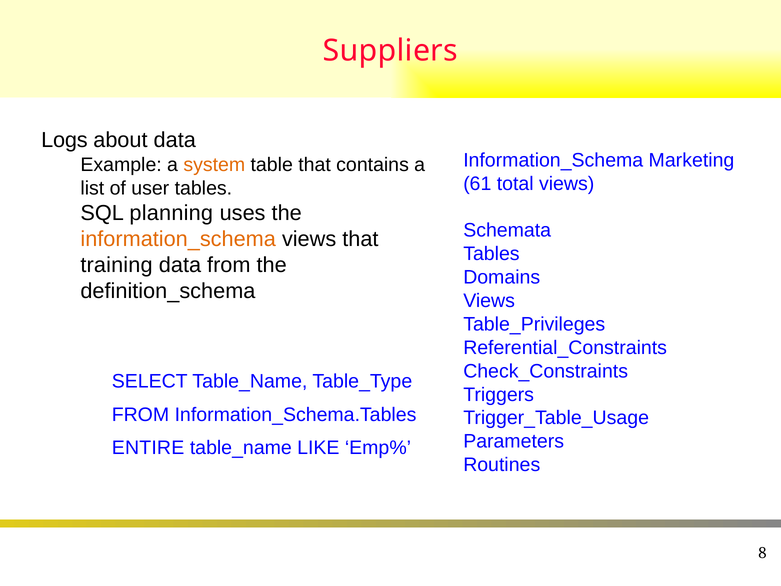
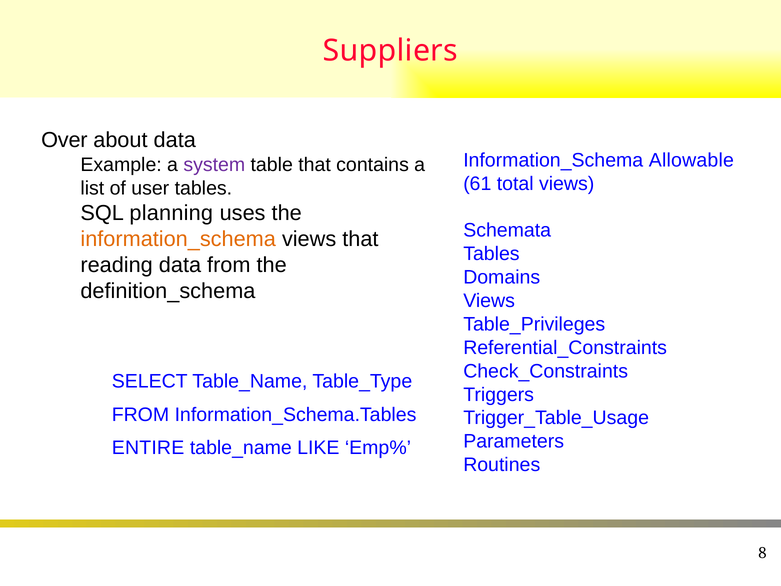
Logs: Logs -> Over (64, 140)
Marketing: Marketing -> Allowable (691, 160)
system colour: orange -> purple (214, 165)
training: training -> reading (117, 265)
